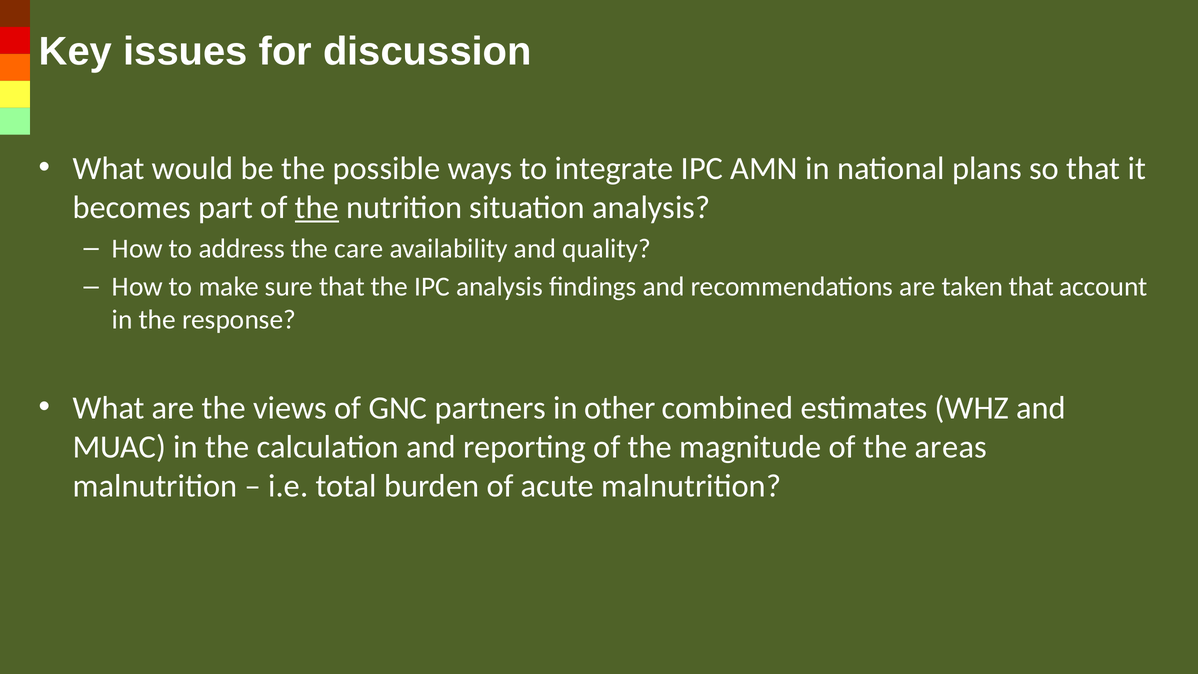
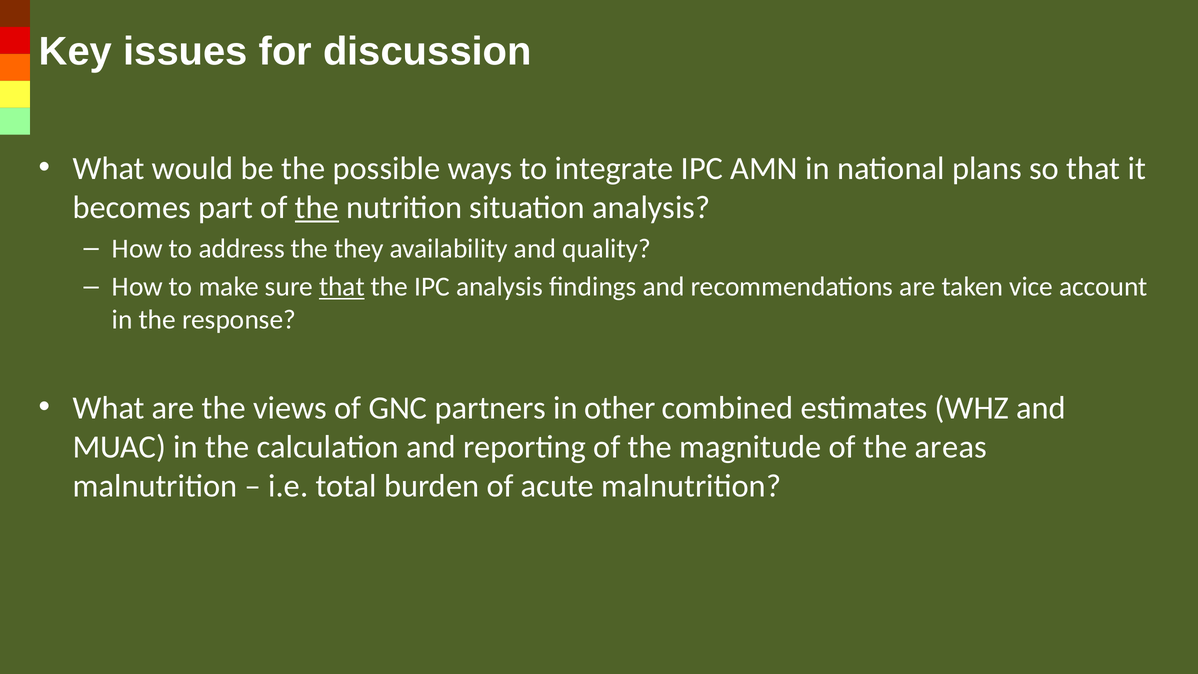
care: care -> they (359, 248)
that underline: none -> present (342, 287)
taken that: that -> vice (1031, 287)
